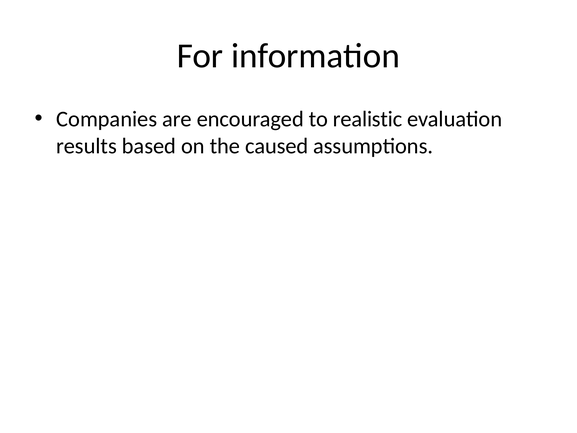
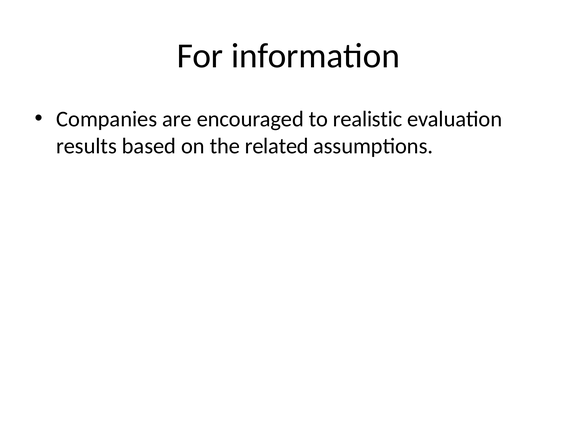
caused: caused -> related (277, 146)
